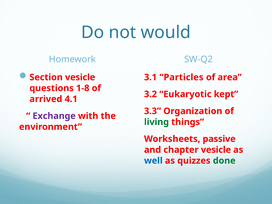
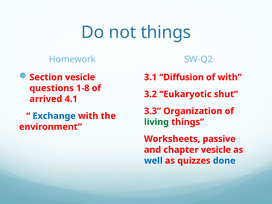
not would: would -> things (166, 32)
Particles: Particles -> Diffusion (182, 77)
of area: area -> with (230, 77)
kept: kept -> shut (226, 94)
Exchange colour: purple -> blue (54, 116)
done colour: green -> blue (224, 161)
